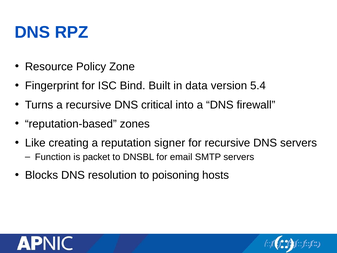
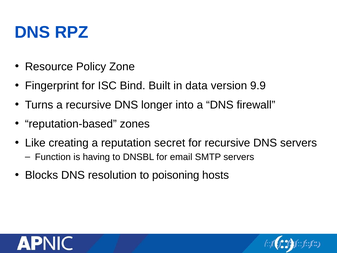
5.4: 5.4 -> 9.9 (258, 86)
critical: critical -> longer (157, 105)
signer: signer -> secret (170, 143)
packet: packet -> having (96, 157)
